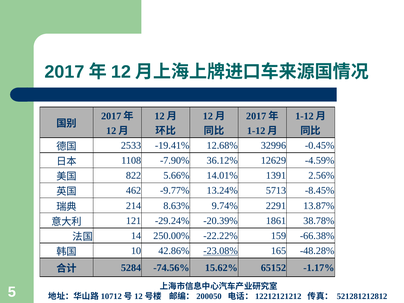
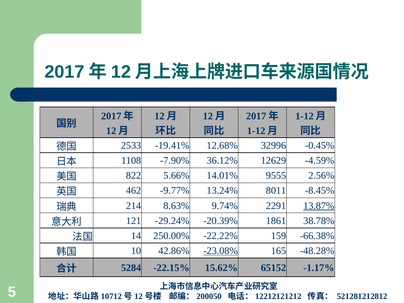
1391: 1391 -> 9555 (276, 176)
5713: 5713 -> 8011 (276, 191)
13.87% underline: none -> present (319, 206)
-74.56%: -74.56% -> -22.15% (171, 268)
